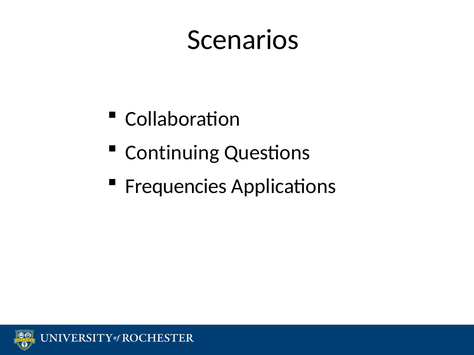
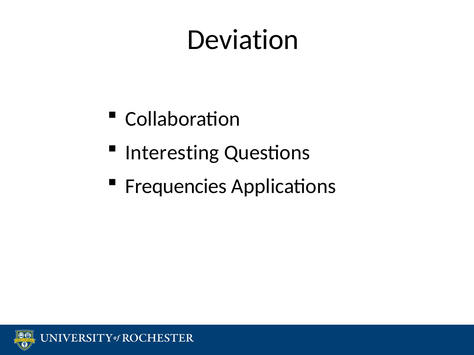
Scenarios: Scenarios -> Deviation (243, 40)
Continuing: Continuing -> Interesting (172, 153)
